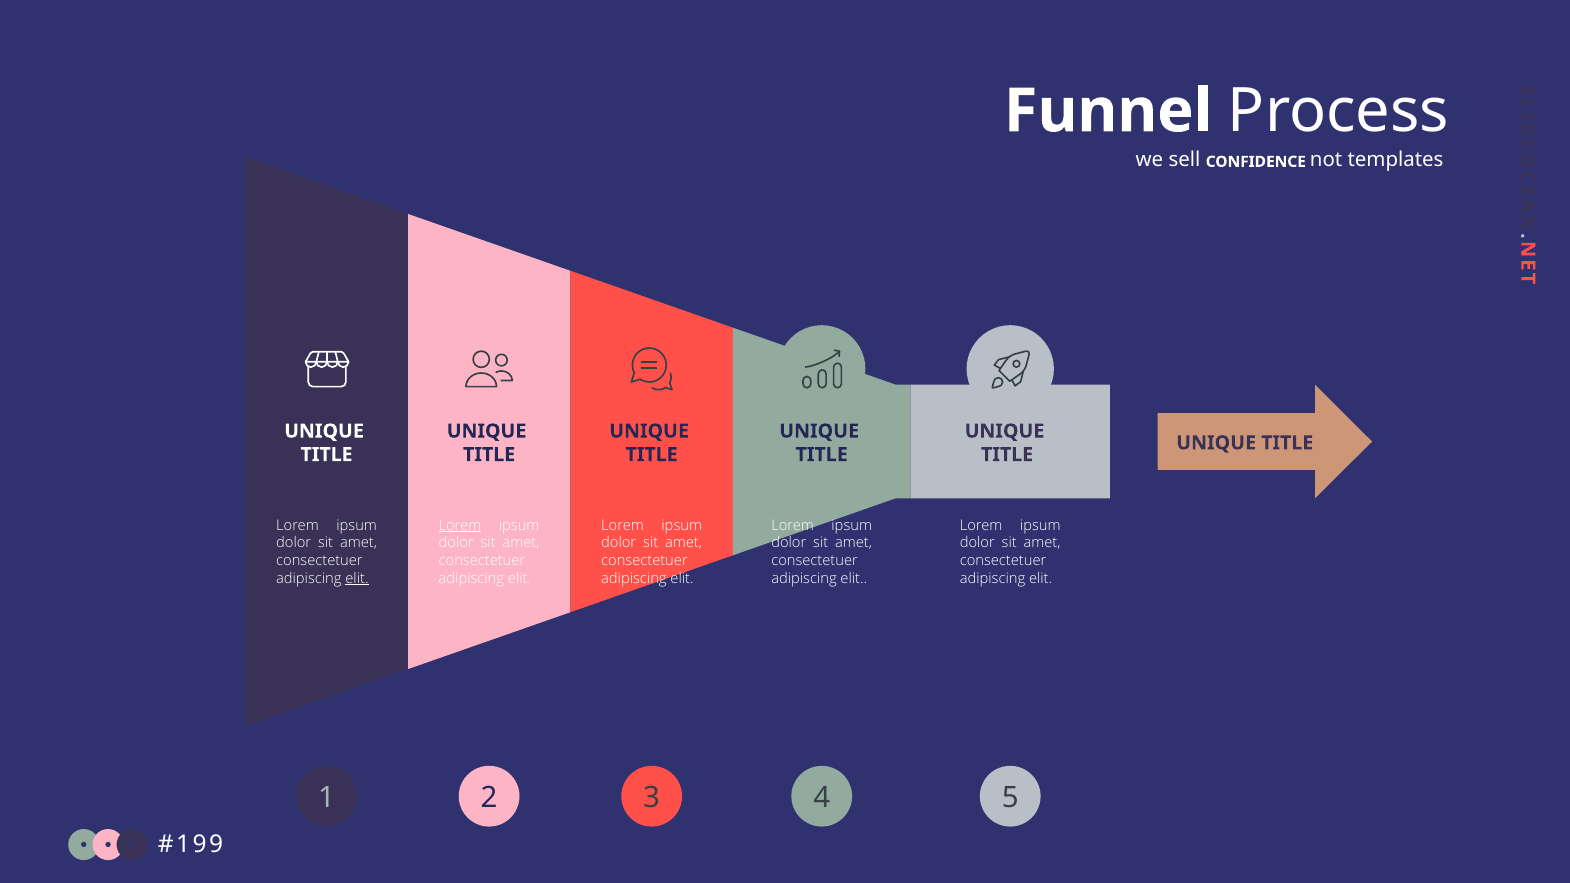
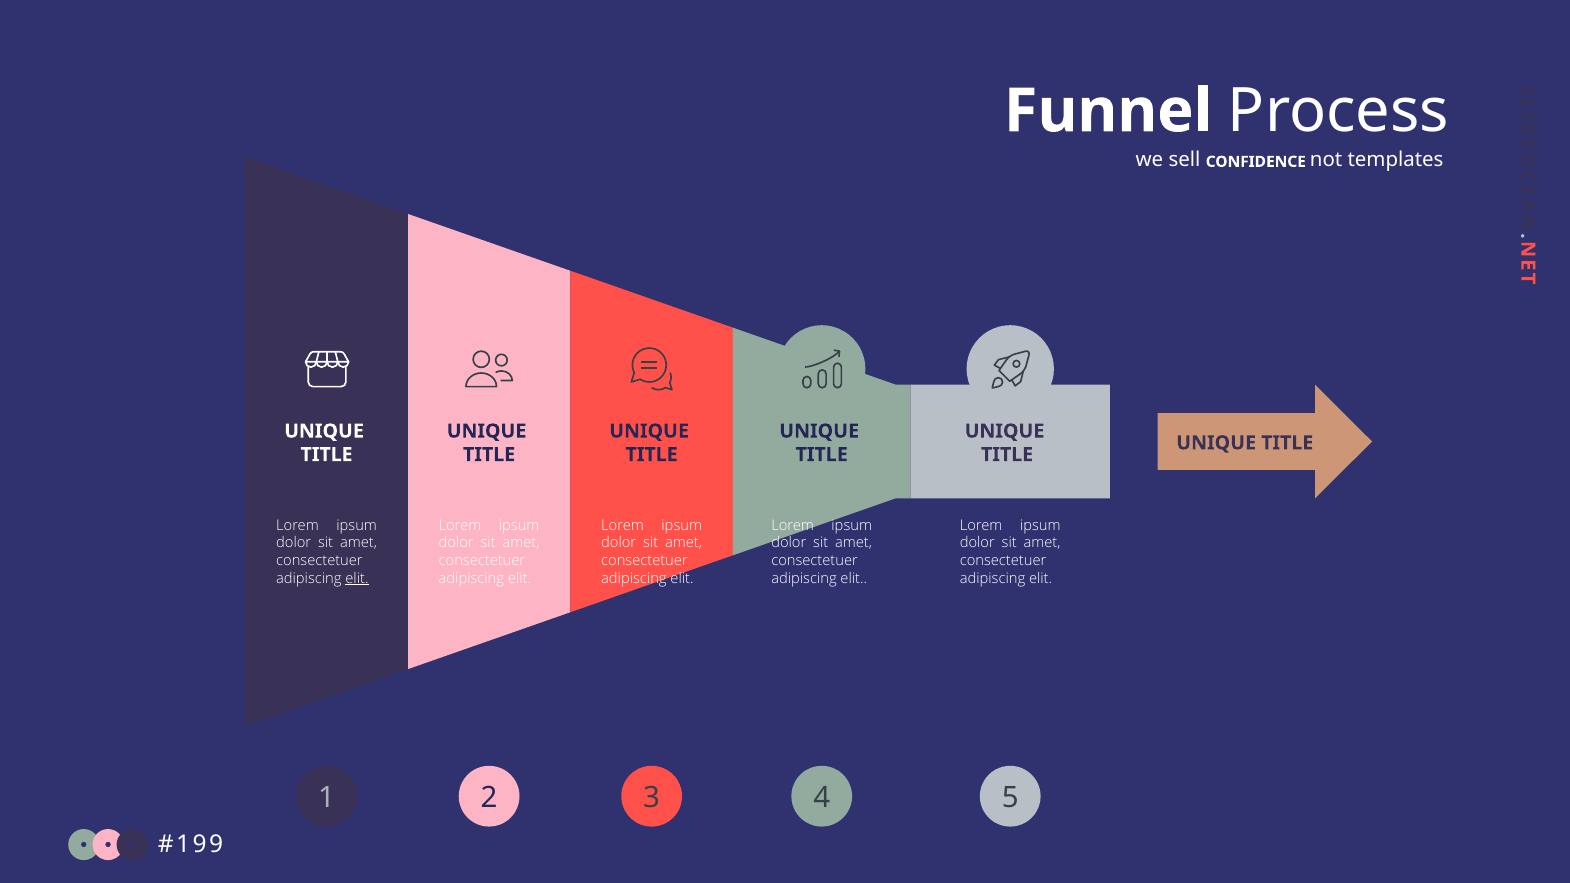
Lorem underline: present -> none (460, 525)
